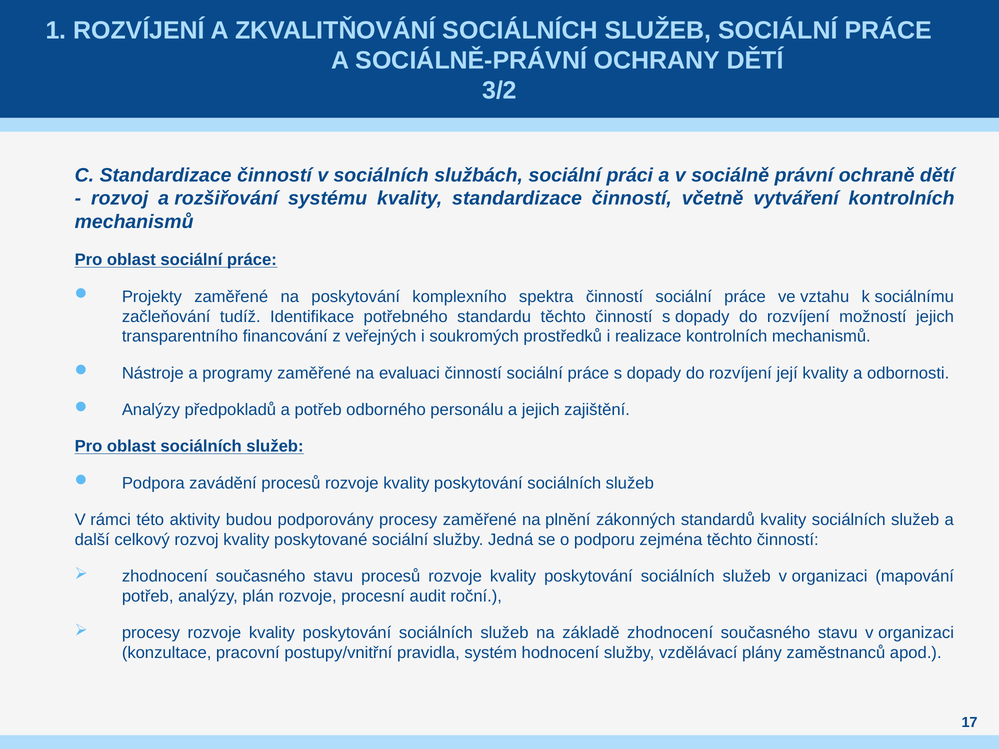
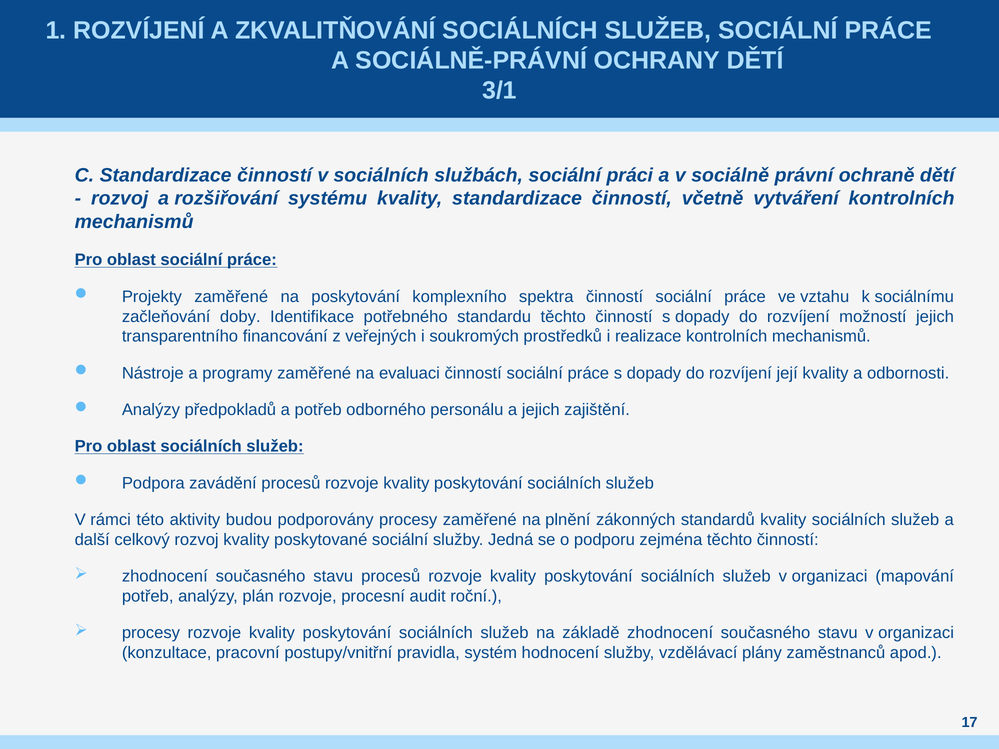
3/2: 3/2 -> 3/1 (499, 91)
tudíž: tudíž -> doby (240, 317)
